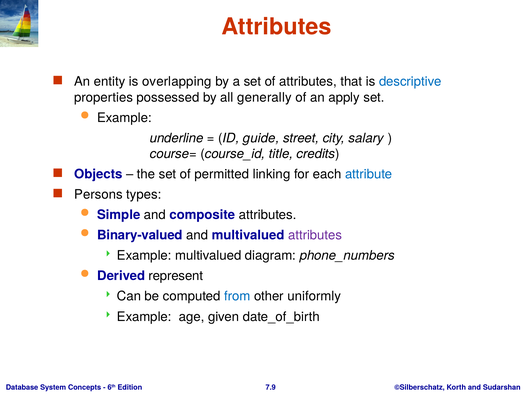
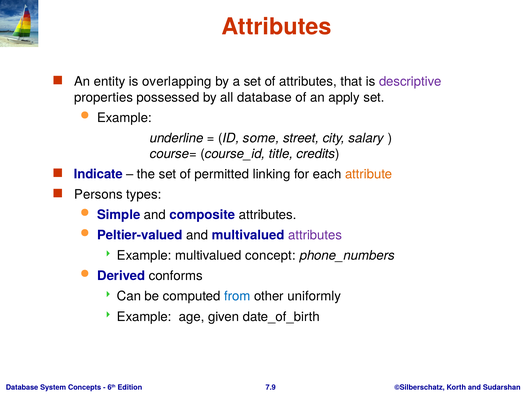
descriptive colour: blue -> purple (410, 82)
all generally: generally -> database (264, 98)
guide: guide -> some (261, 138)
Objects: Objects -> Indicate (98, 174)
attribute colour: blue -> orange (369, 174)
Binary-valued: Binary-valued -> Peltier-valued (140, 236)
diagram: diagram -> concept (270, 256)
represent: represent -> conforms (176, 276)
